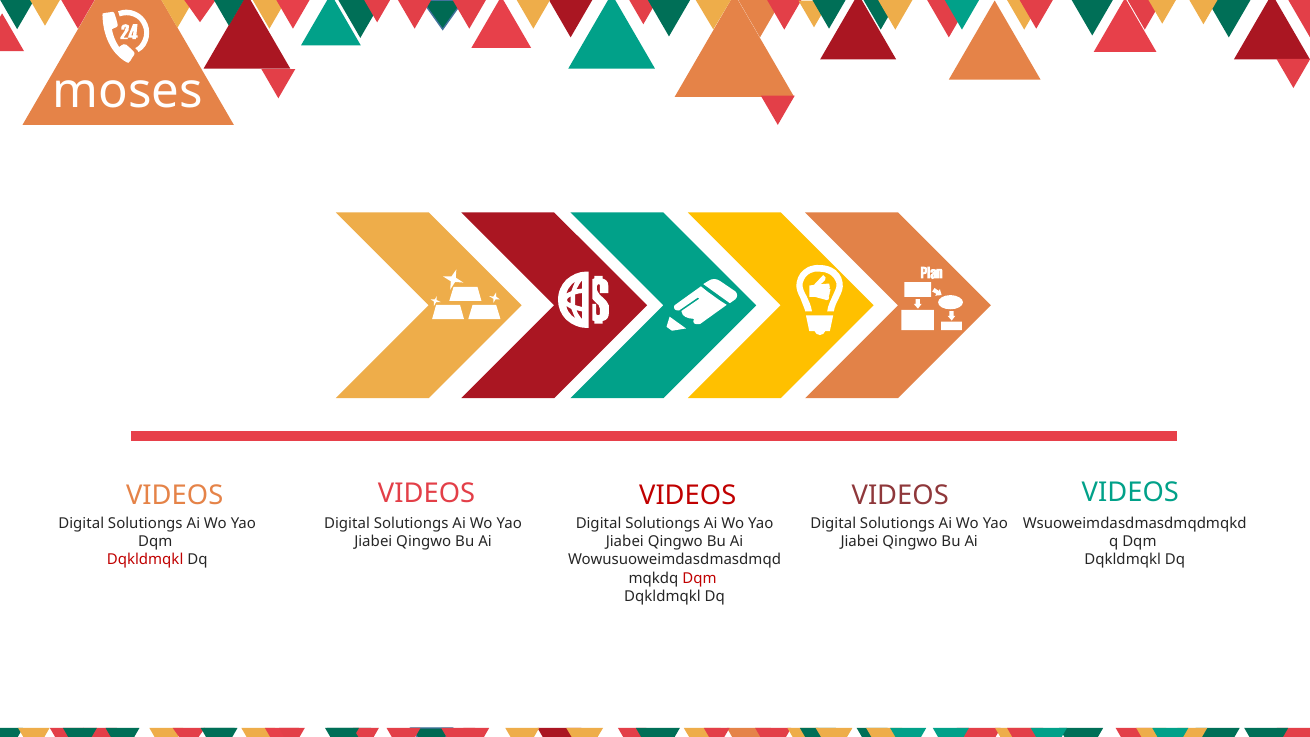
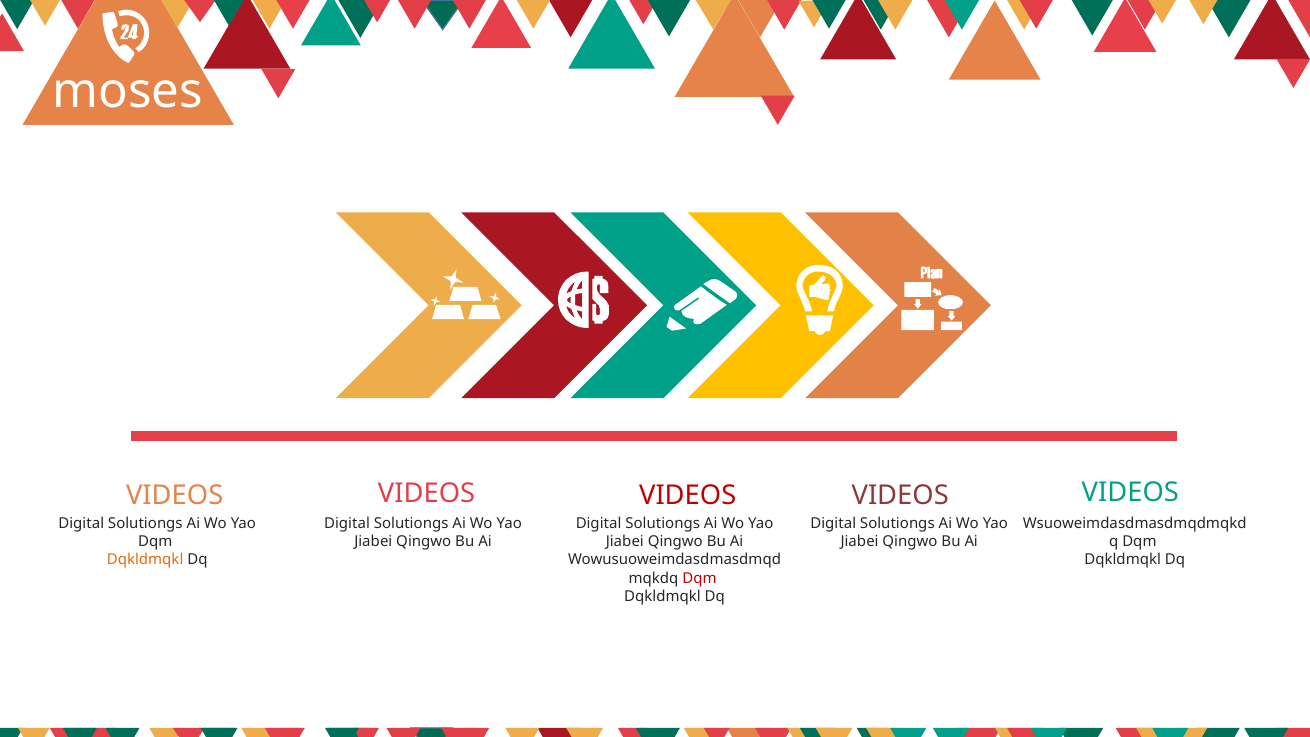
Dqkldmqkl colour: red -> orange (145, 560)
